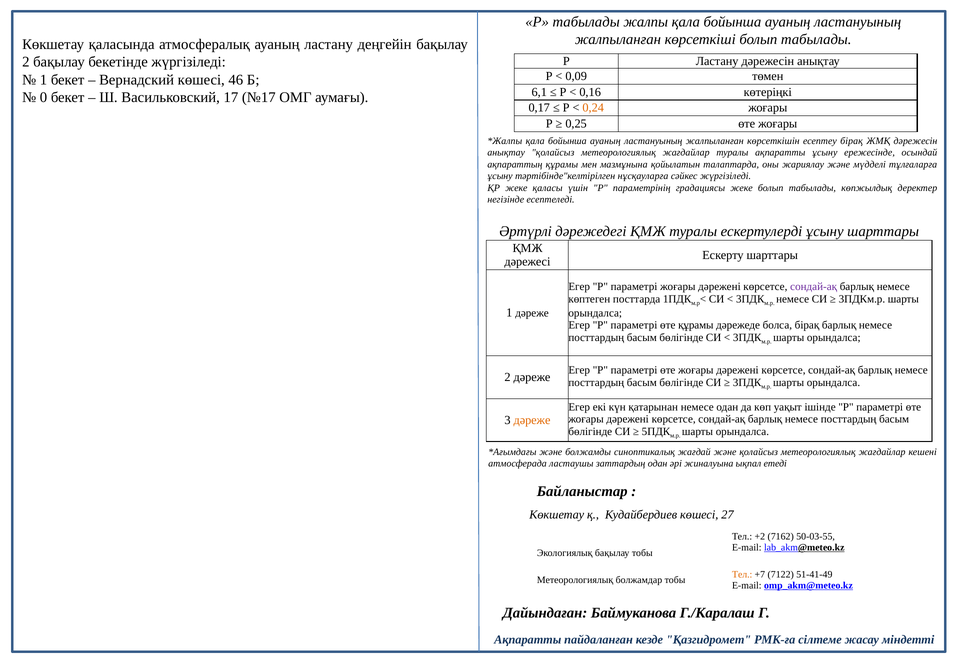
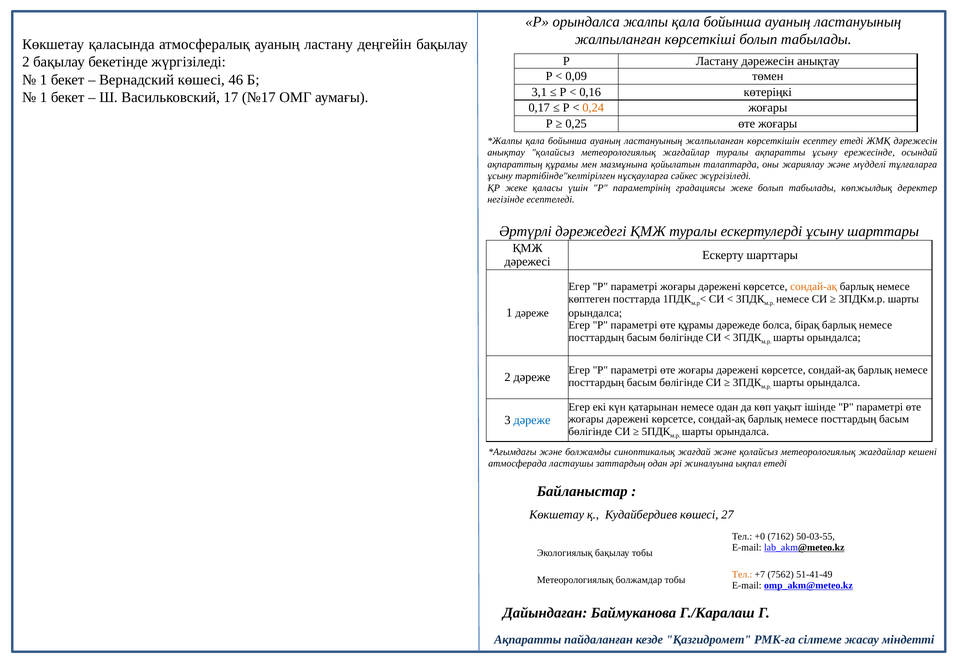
Р табылады: табылады -> орындалса (586, 22)
6,1: 6,1 -> 3,1 (539, 92)
0: 0 -> 1 (44, 97)
есептеу бірақ: бірақ -> етеді (852, 141)
сондай-ақ colour: purple -> orange (814, 287)
дәреже colour: orange -> blue (532, 420)
+2: +2 -> +0 (760, 537)
7122: 7122 -> 7562 (781, 575)
